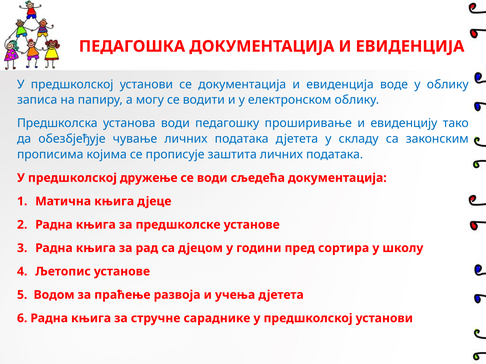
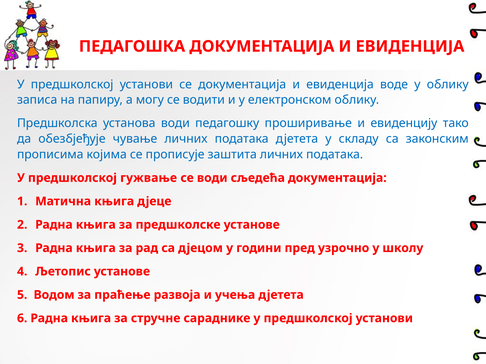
дружење: дружење -> гужвање (149, 178)
сортира: сортира -> узрочно (344, 248)
